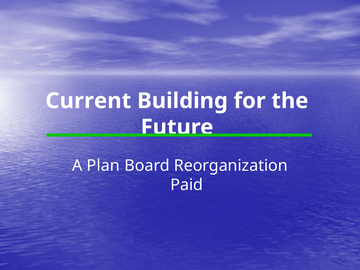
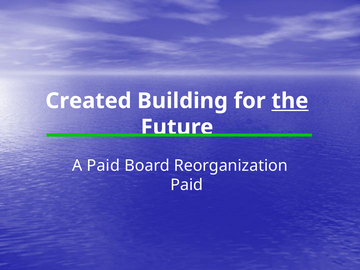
Current: Current -> Created (88, 101)
the underline: none -> present (290, 101)
A Plan: Plan -> Paid (103, 166)
